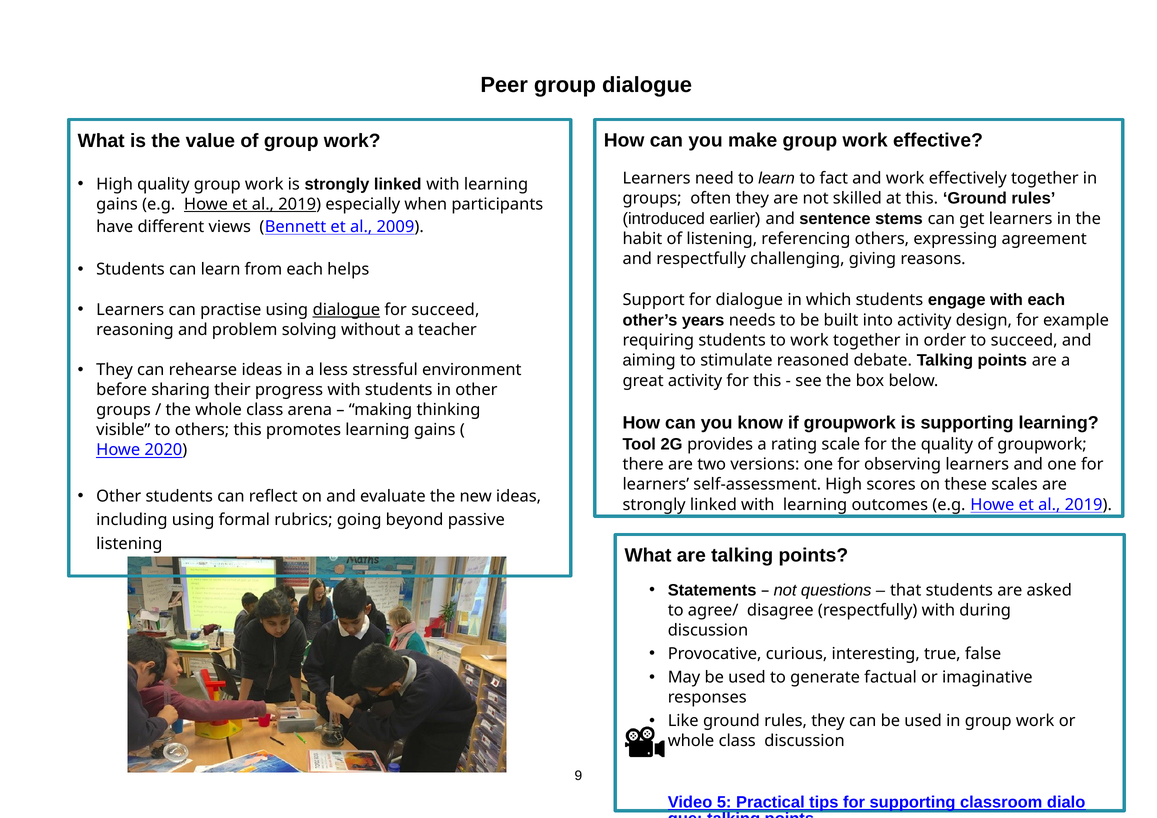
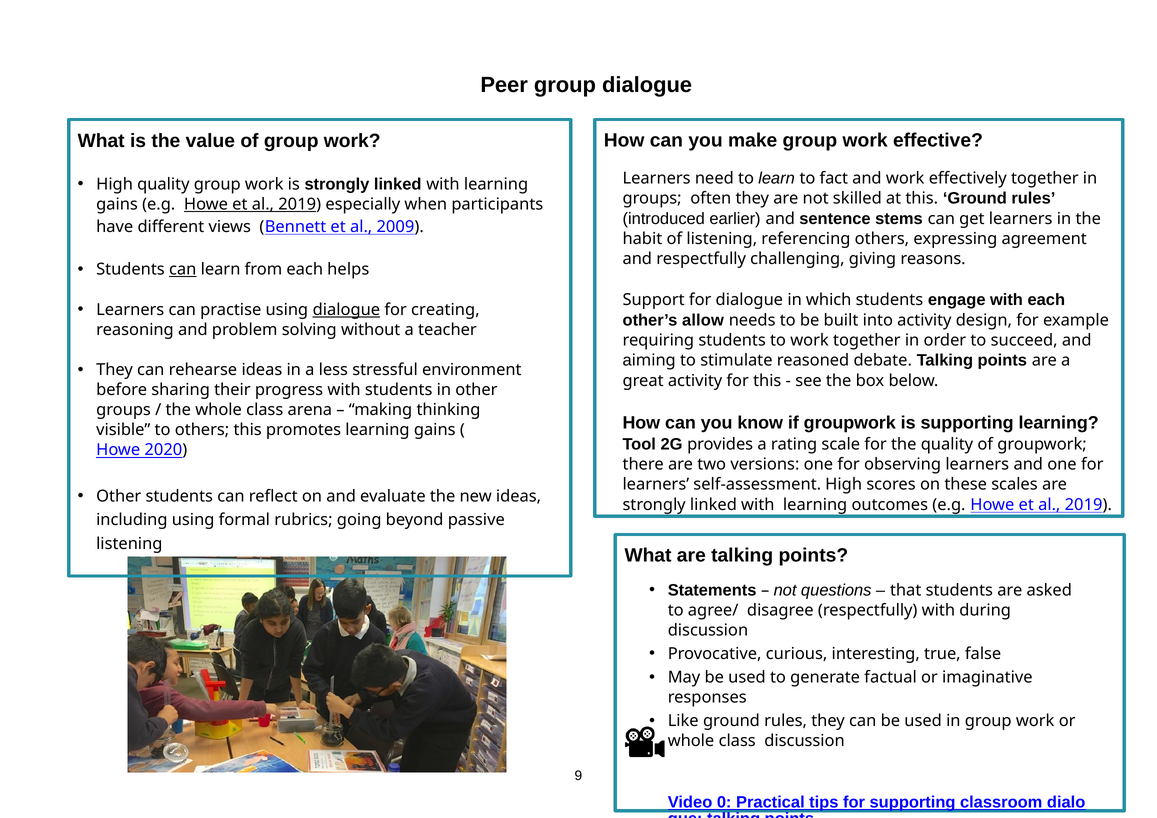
can underline: none -> present (183, 270)
for succeed: succeed -> creating (445, 310)
years: years -> allow (703, 320)
5: 5 -> 0 (724, 802)
